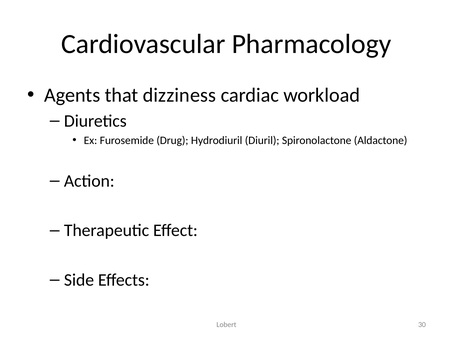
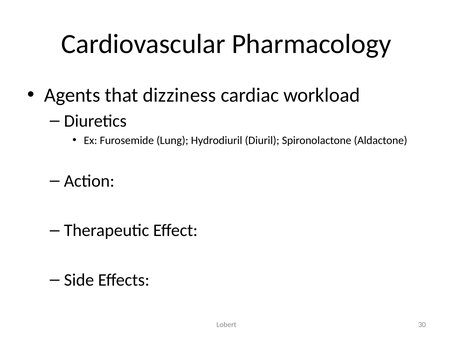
Drug: Drug -> Lung (172, 140)
